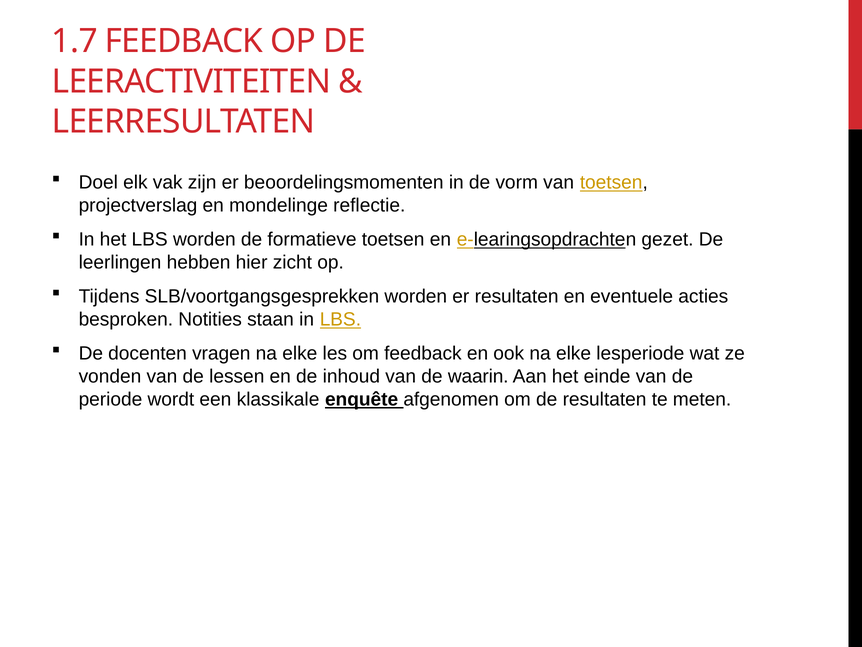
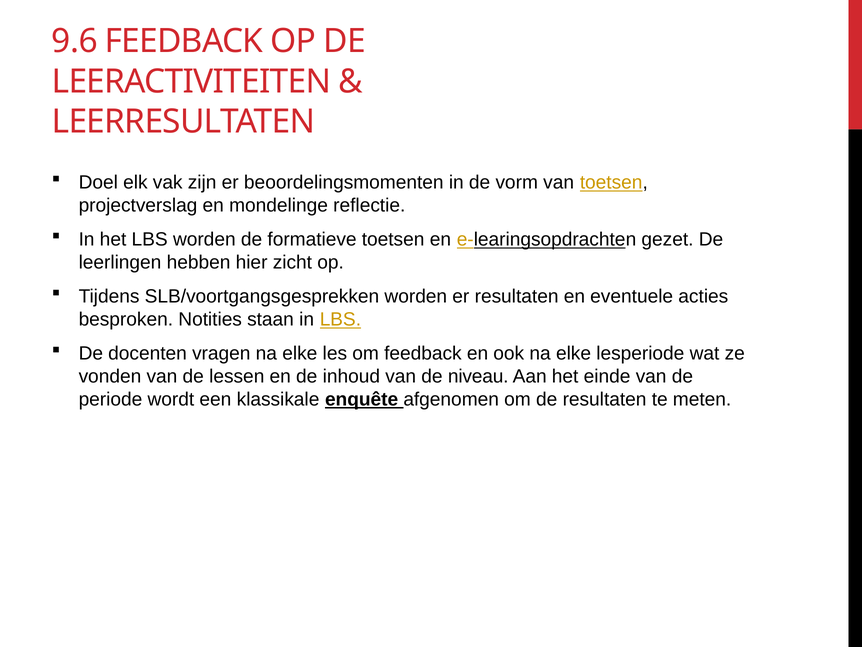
1.7: 1.7 -> 9.6 (75, 41)
waarin: waarin -> niveau (478, 376)
